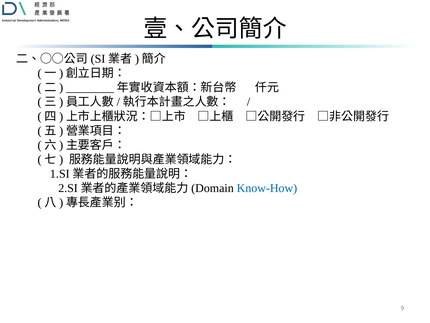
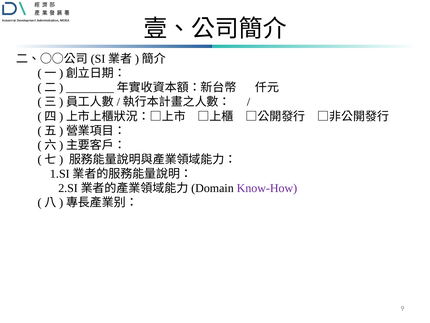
Know-How colour: blue -> purple (267, 188)
